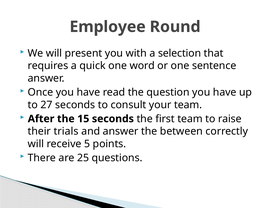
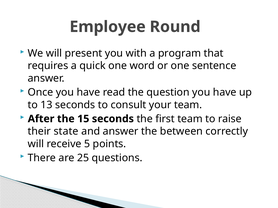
selection: selection -> program (180, 53)
27: 27 -> 13 (46, 105)
trials: trials -> state (66, 132)
